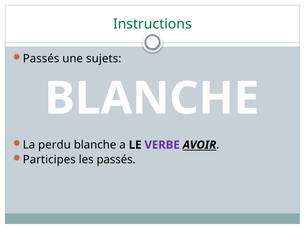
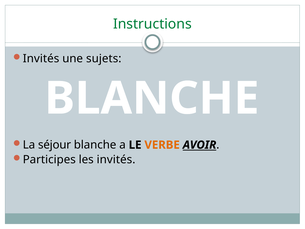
Passés: Passés -> Invités (41, 59)
perdu: perdu -> séjour (55, 145)
VERBE colour: purple -> orange (162, 145)
les passés: passés -> invités (116, 159)
